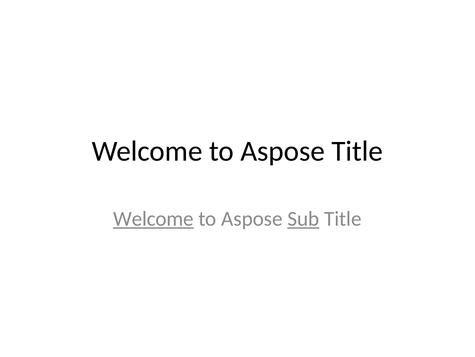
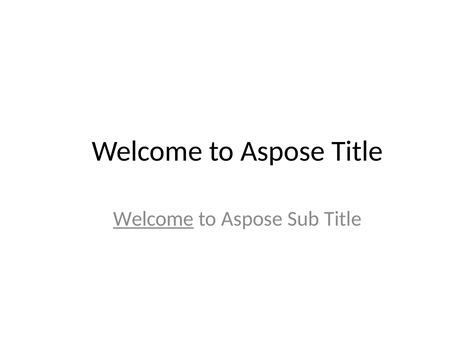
Sub underline: present -> none (303, 218)
